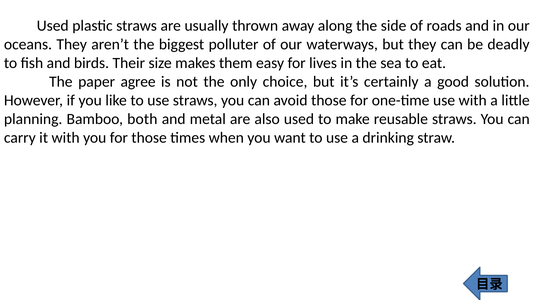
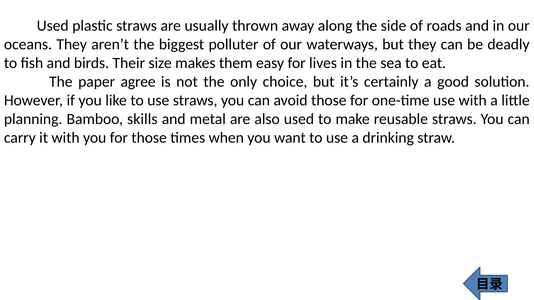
both: both -> skills (142, 119)
